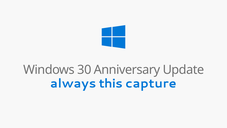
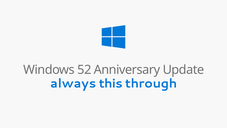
30: 30 -> 52 (84, 70)
capture: capture -> through (151, 83)
